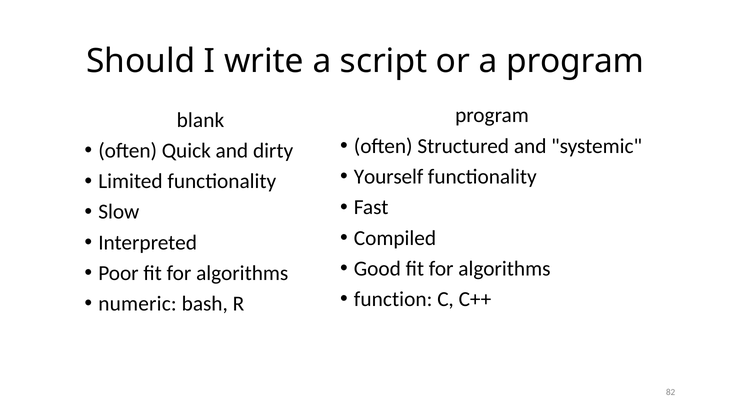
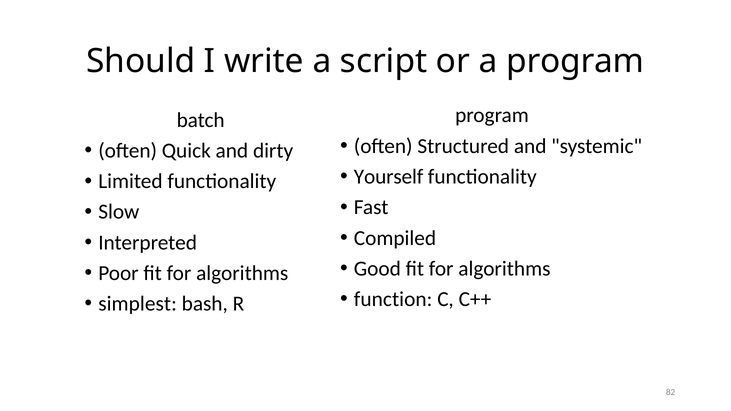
blank: blank -> batch (201, 120)
numeric: numeric -> simplest (138, 304)
